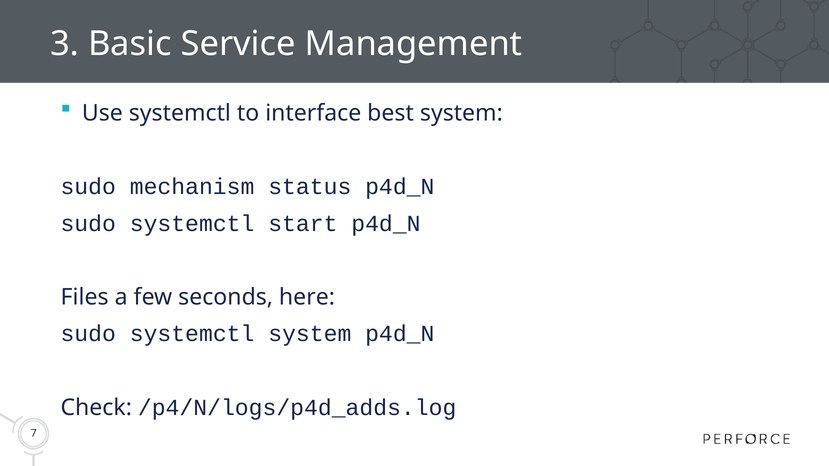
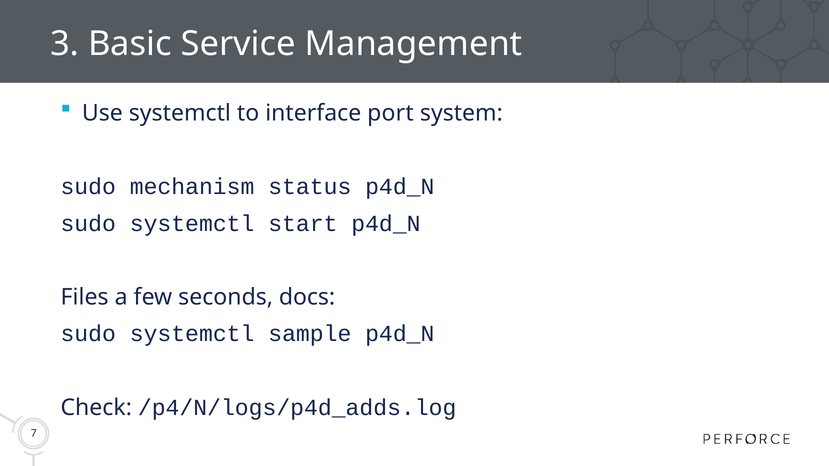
best: best -> port (390, 113)
here: here -> docs (307, 297)
systemctl system: system -> sample (310, 334)
